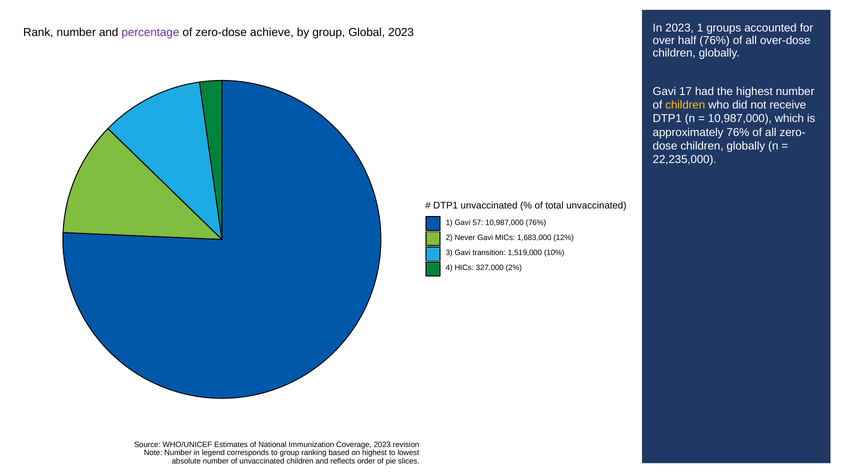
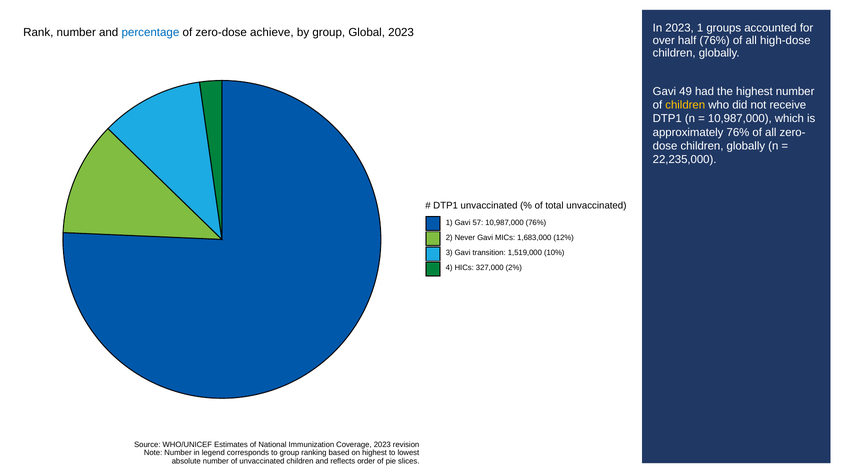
percentage colour: purple -> blue (150, 33)
over-dose: over-dose -> high-dose (785, 40)
17: 17 -> 49 (686, 91)
